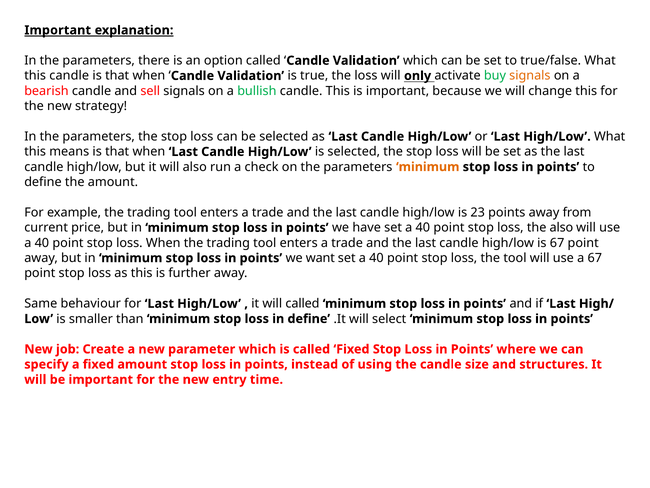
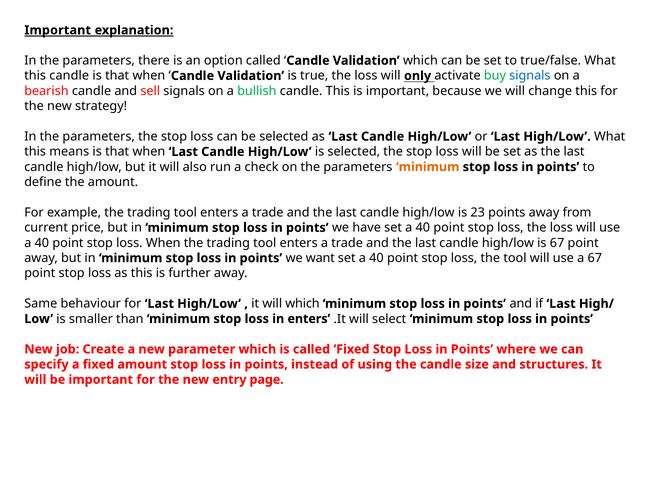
signals colour: orange -> blue (530, 76)
loss the also: also -> loss (561, 227)
will called: called -> which (302, 303)
in define: define -> enters (309, 318)
time: time -> page (267, 379)
